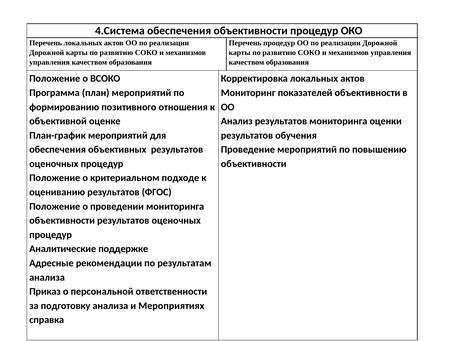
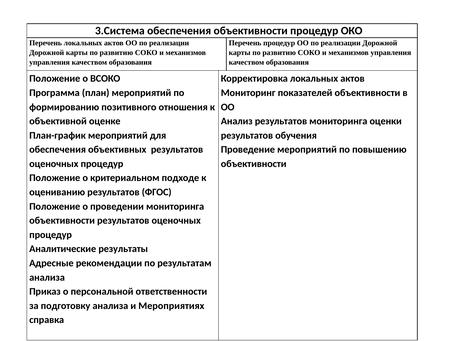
4.Система: 4.Система -> 3.Система (120, 31)
поддержке: поддержке -> результаты (123, 249)
